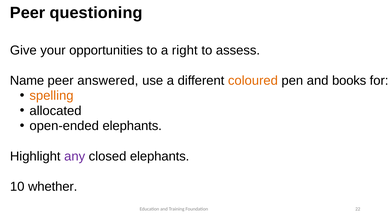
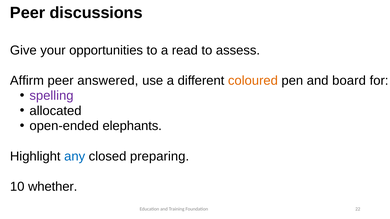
questioning: questioning -> discussions (96, 13)
right: right -> read (185, 50)
Name: Name -> Affirm (27, 81)
books: books -> board (349, 81)
spelling colour: orange -> purple (52, 96)
any colour: purple -> blue (75, 157)
closed elephants: elephants -> preparing (160, 157)
